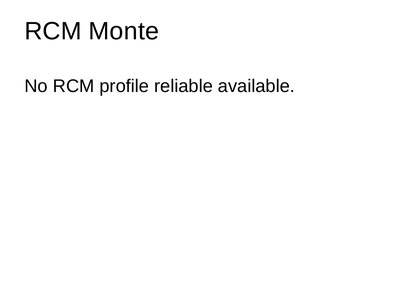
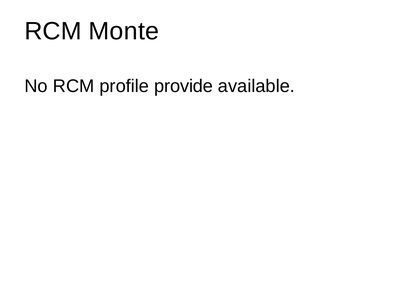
reliable: reliable -> provide (184, 86)
